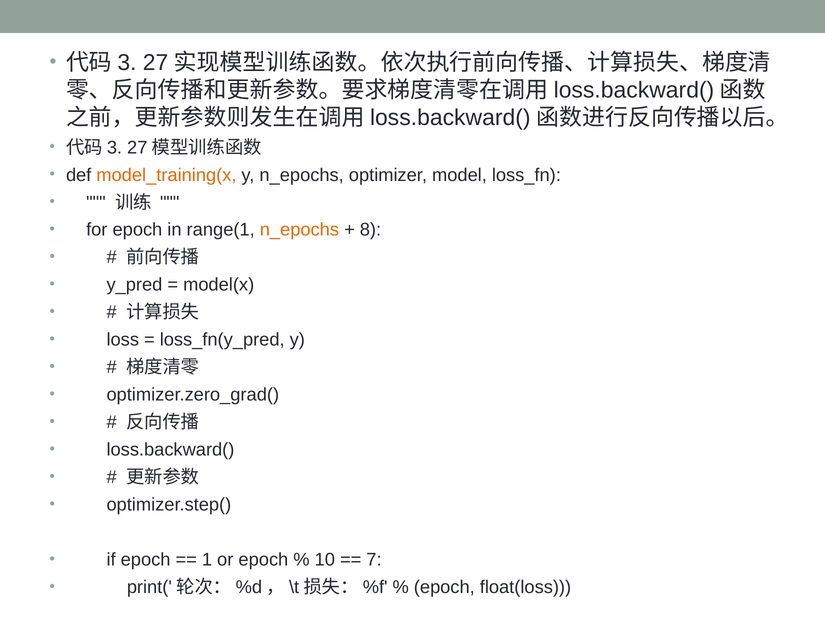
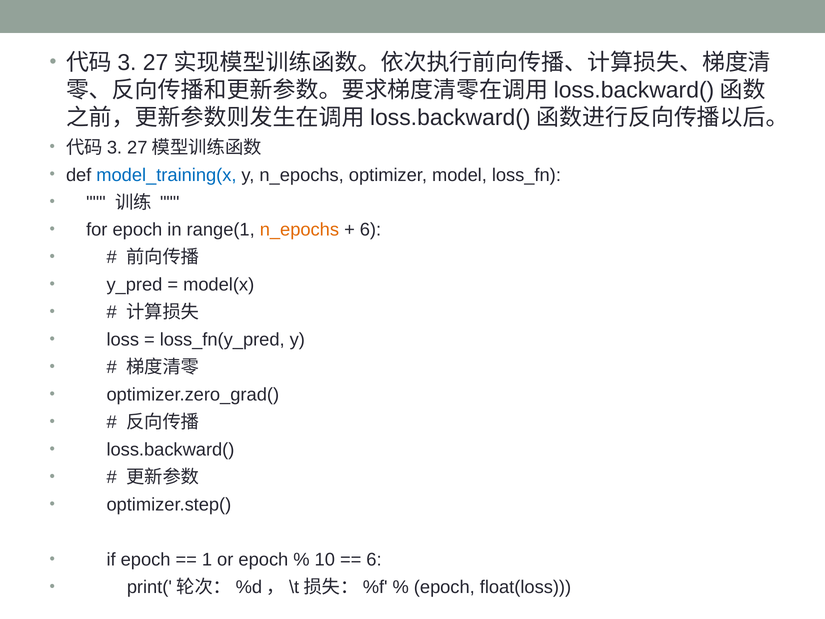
model_training(x colour: orange -> blue (166, 175)
8: 8 -> 6 (370, 230)
7: 7 -> 6 (374, 560)
